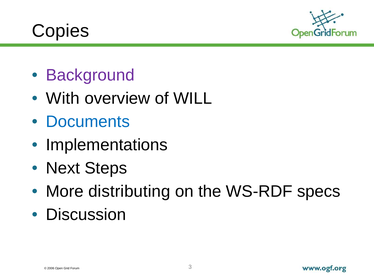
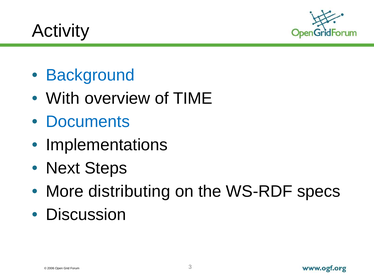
Copies: Copies -> Activity (61, 31)
Background colour: purple -> blue (90, 75)
WILL: WILL -> TIME (193, 99)
